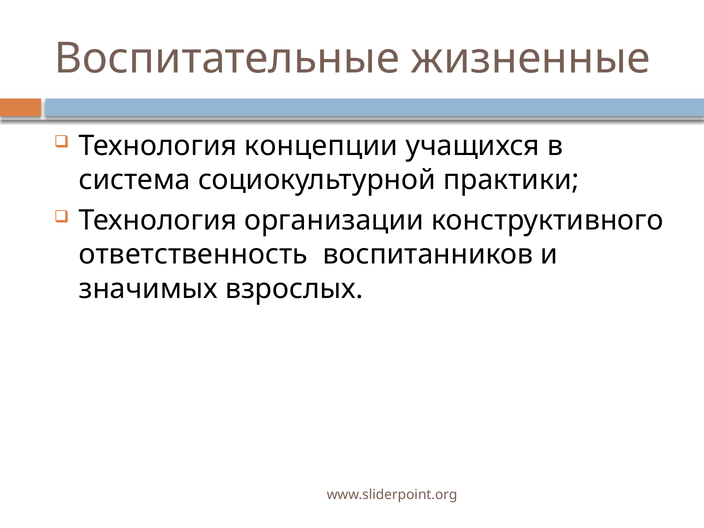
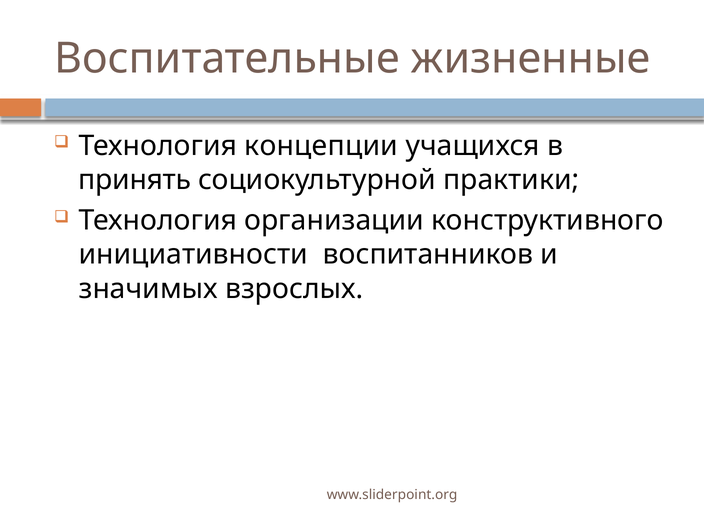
система: система -> принять (135, 180)
ответственность: ответственность -> инициативности (193, 255)
